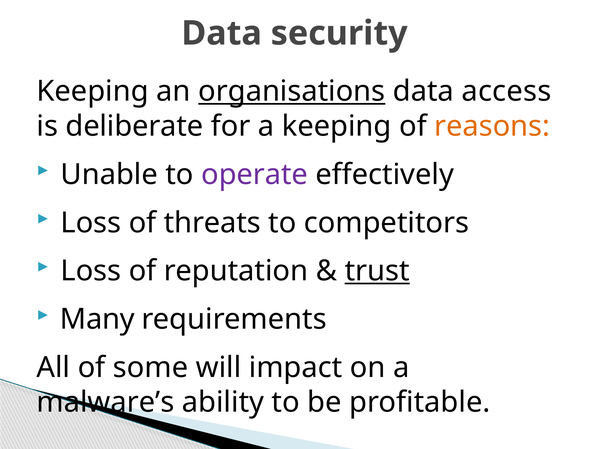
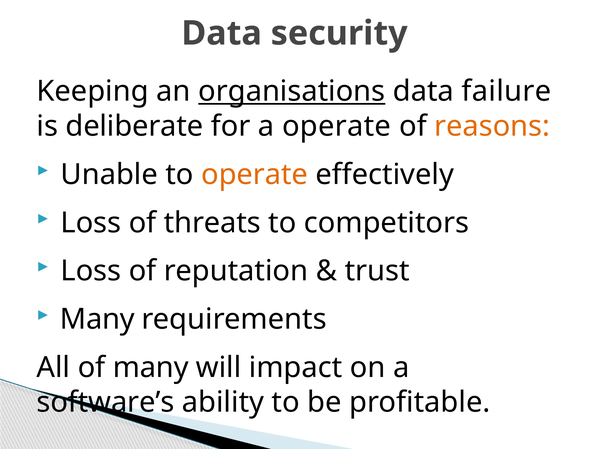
access: access -> failure (506, 91)
a keeping: keeping -> operate (337, 126)
operate colour: purple -> orange (255, 175)
trust underline: present -> none (377, 271)
of some: some -> many (151, 368)
malware’s: malware’s -> software’s (105, 403)
